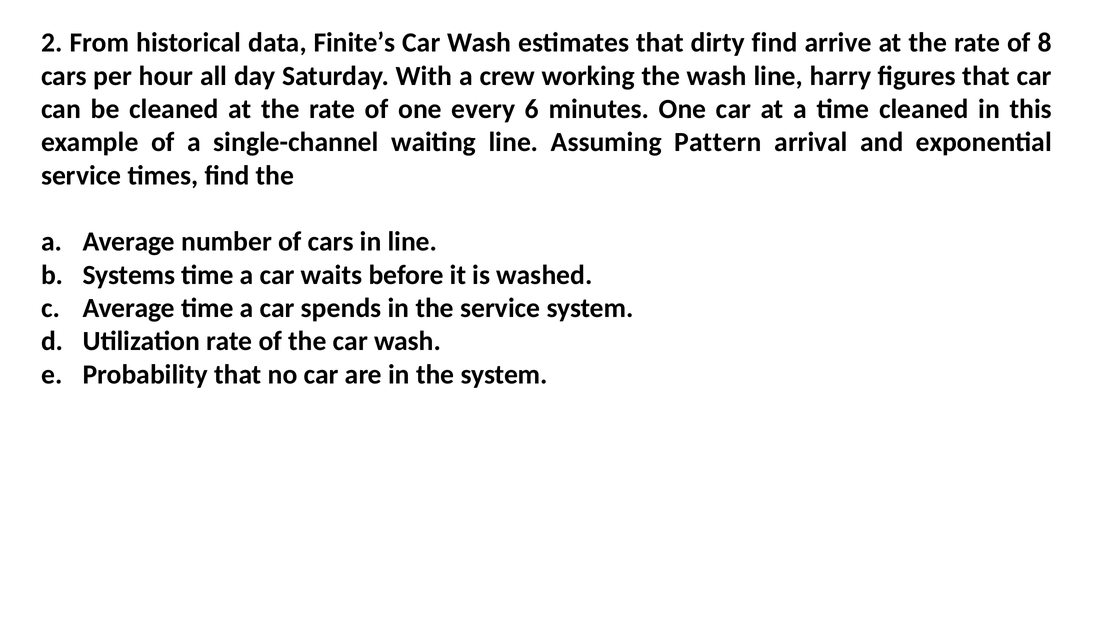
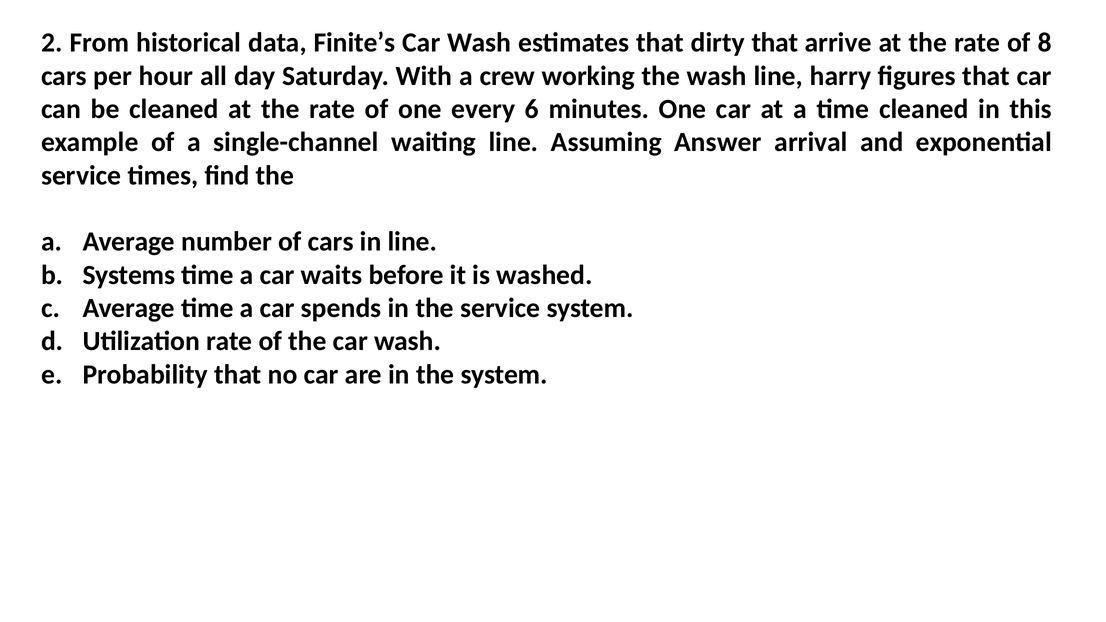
dirty find: find -> that (775, 43)
Pattern: Pattern -> Answer (718, 142)
